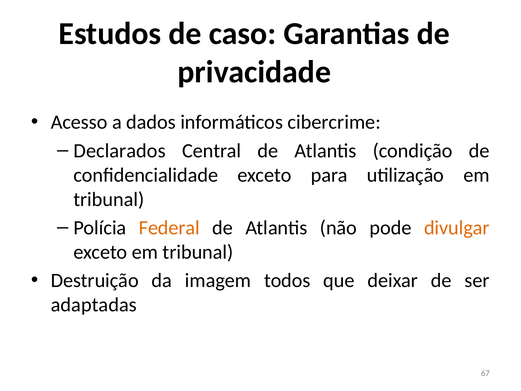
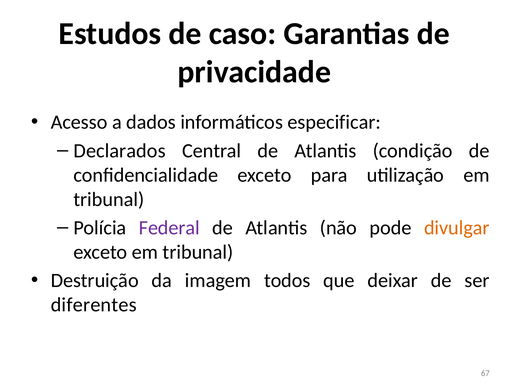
cibercrime: cibercrime -> especificar (334, 122)
Federal colour: orange -> purple (169, 228)
adaptadas: adaptadas -> diferentes (94, 305)
